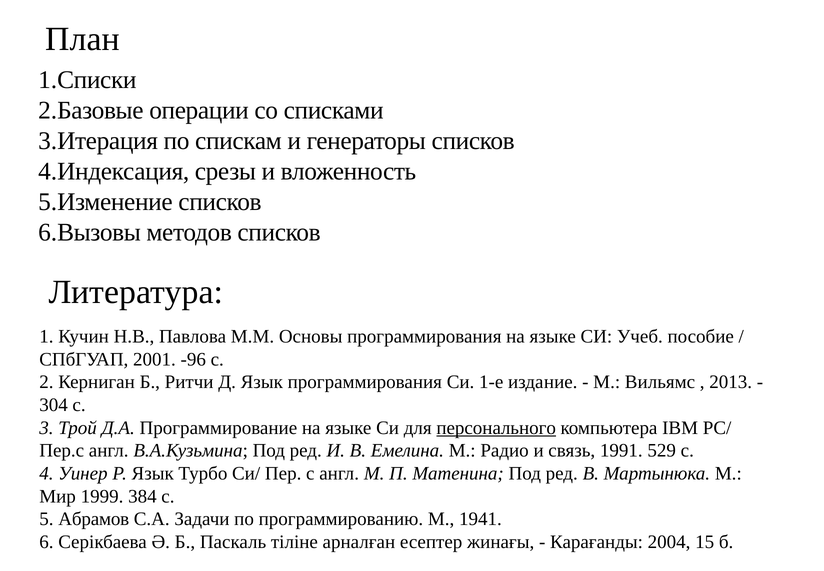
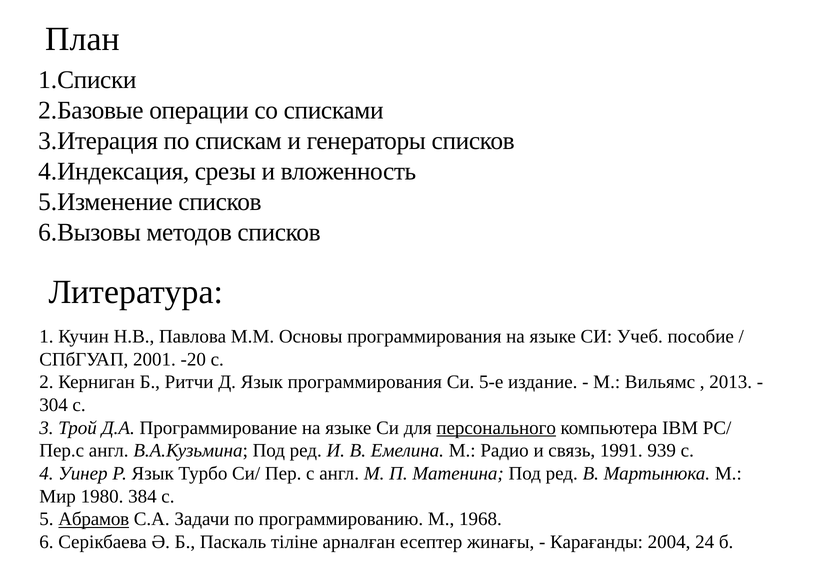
-96: -96 -> -20 (193, 359)
1-е: 1-е -> 5-е (491, 382)
529: 529 -> 939 (662, 450)
1999: 1999 -> 1980 (102, 496)
Абрамов underline: none -> present (94, 519)
1941: 1941 -> 1968 (480, 519)
15: 15 -> 24 (705, 542)
